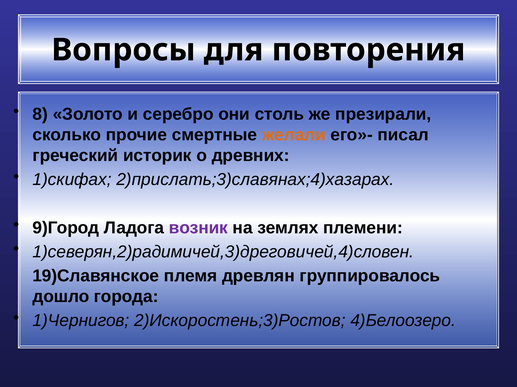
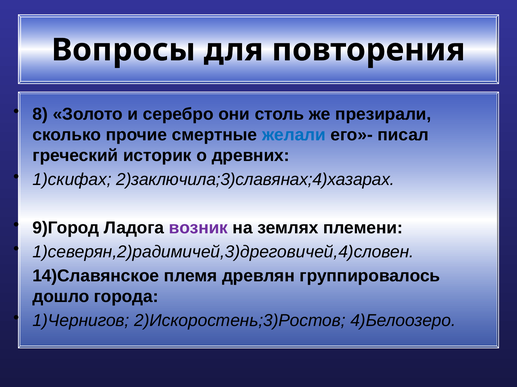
желали colour: orange -> blue (294, 135)
2)прислать;3)славянах;4)хазарах: 2)прислать;3)славянах;4)хазарах -> 2)заключила;3)славянах;4)хазарах (255, 180)
19)Славянское: 19)Славянское -> 14)Славянское (96, 276)
